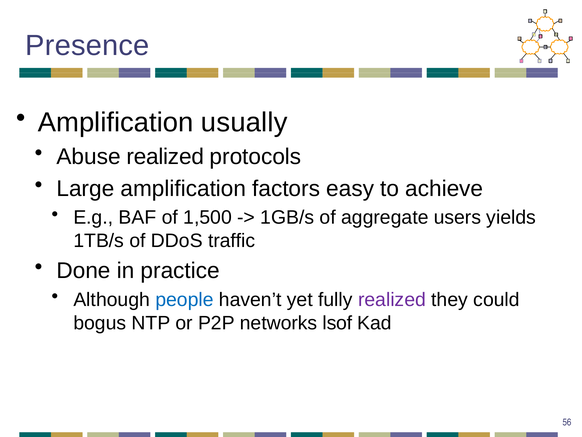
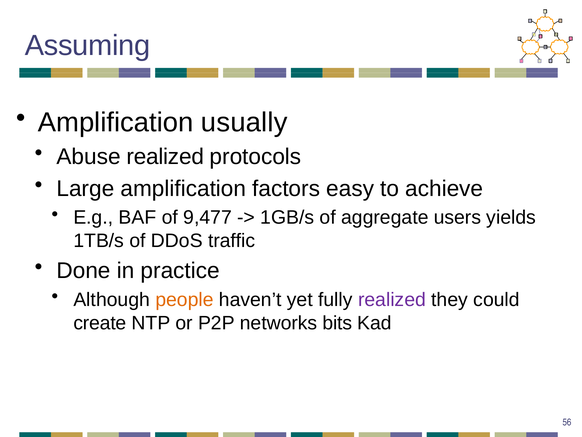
Presence: Presence -> Assuming (88, 46)
1,500: 1,500 -> 9,477 (208, 217)
people colour: blue -> orange (184, 299)
bogus: bogus -> create (100, 323)
lsof: lsof -> bits (337, 323)
